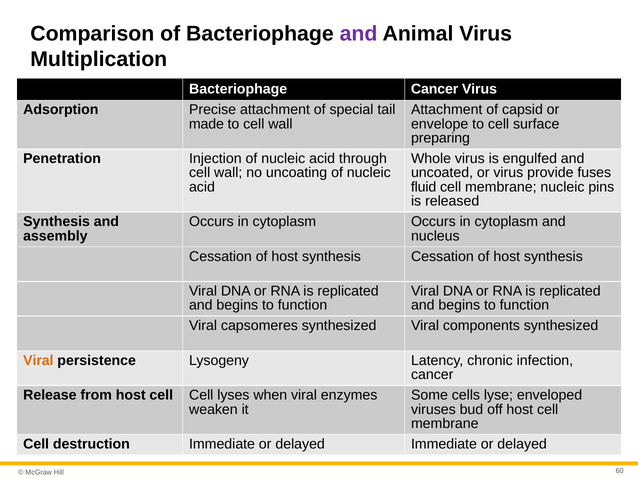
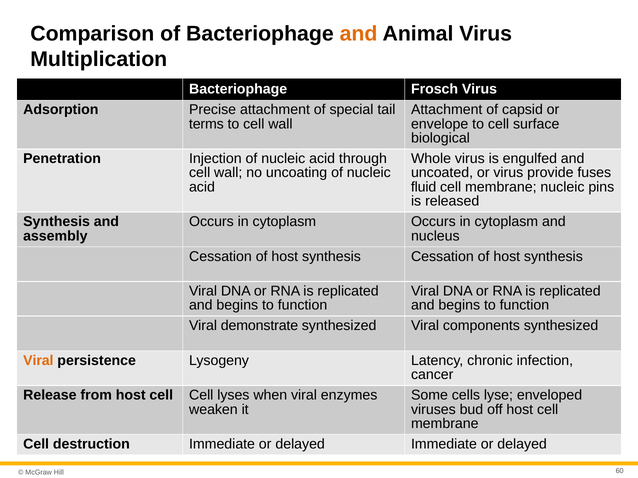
and colour: purple -> orange (359, 34)
Bacteriophage Cancer: Cancer -> Frosch (435, 89)
made: made -> terms (206, 124)
preparing: preparing -> biological (440, 138)
capsomeres: capsomeres -> demonstrate (260, 326)
